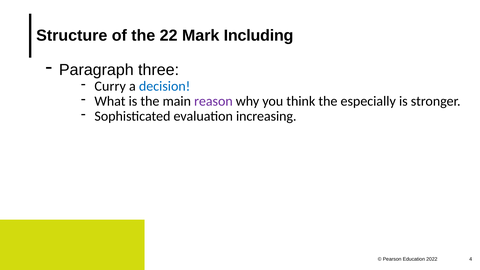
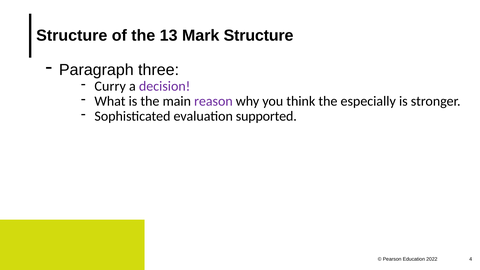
22: 22 -> 13 (169, 36)
Mark Including: Including -> Structure (259, 36)
decision colour: blue -> purple (165, 86)
increasing: increasing -> supported (266, 116)
